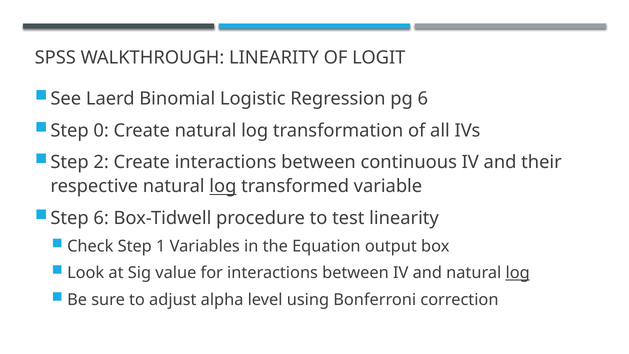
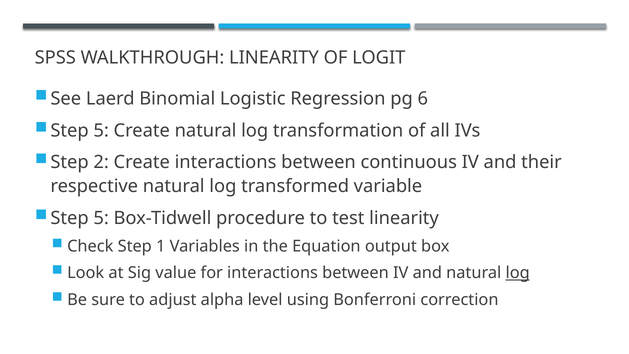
0: 0 -> 5 (101, 130)
log underline: present -> none (223, 186)
6: 6 -> 5 (101, 218)
